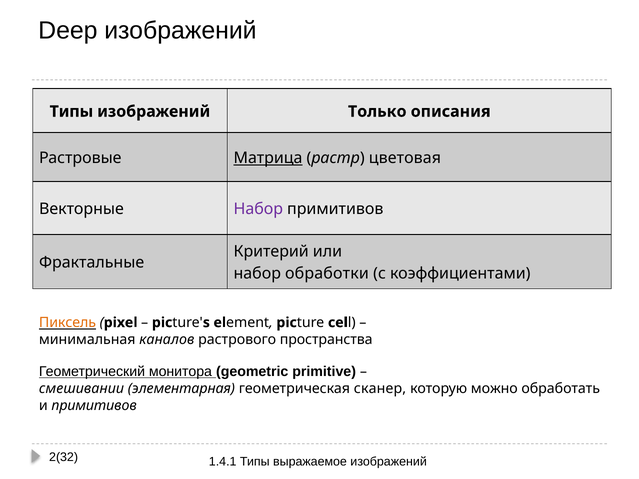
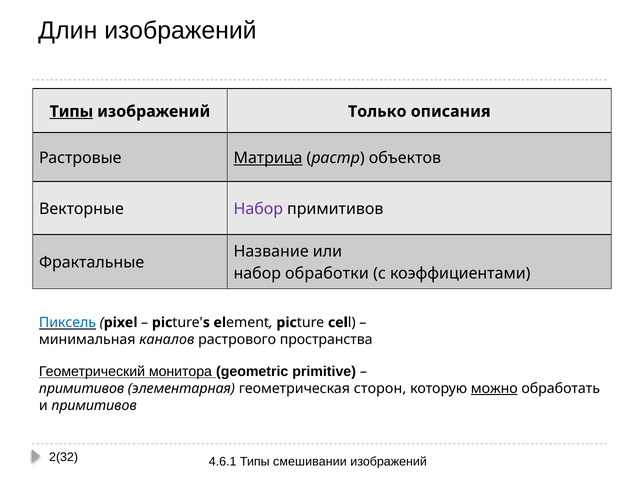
Deep: Deep -> Длин (68, 30)
Типы underline: none -> present (71, 112)
цветовая: цветовая -> объектов (405, 158)
Критерий: Критерий -> Название (271, 252)
Пиксель colour: orange -> blue (68, 323)
смешивании: смешивании -> примитивов (82, 389)
сканер: сканер -> сторон (380, 389)
можно underline: none -> present (494, 389)
1.4.1: 1.4.1 -> 4.6.1 (223, 462)
выражаемое: выражаемое -> смешивании (310, 462)
